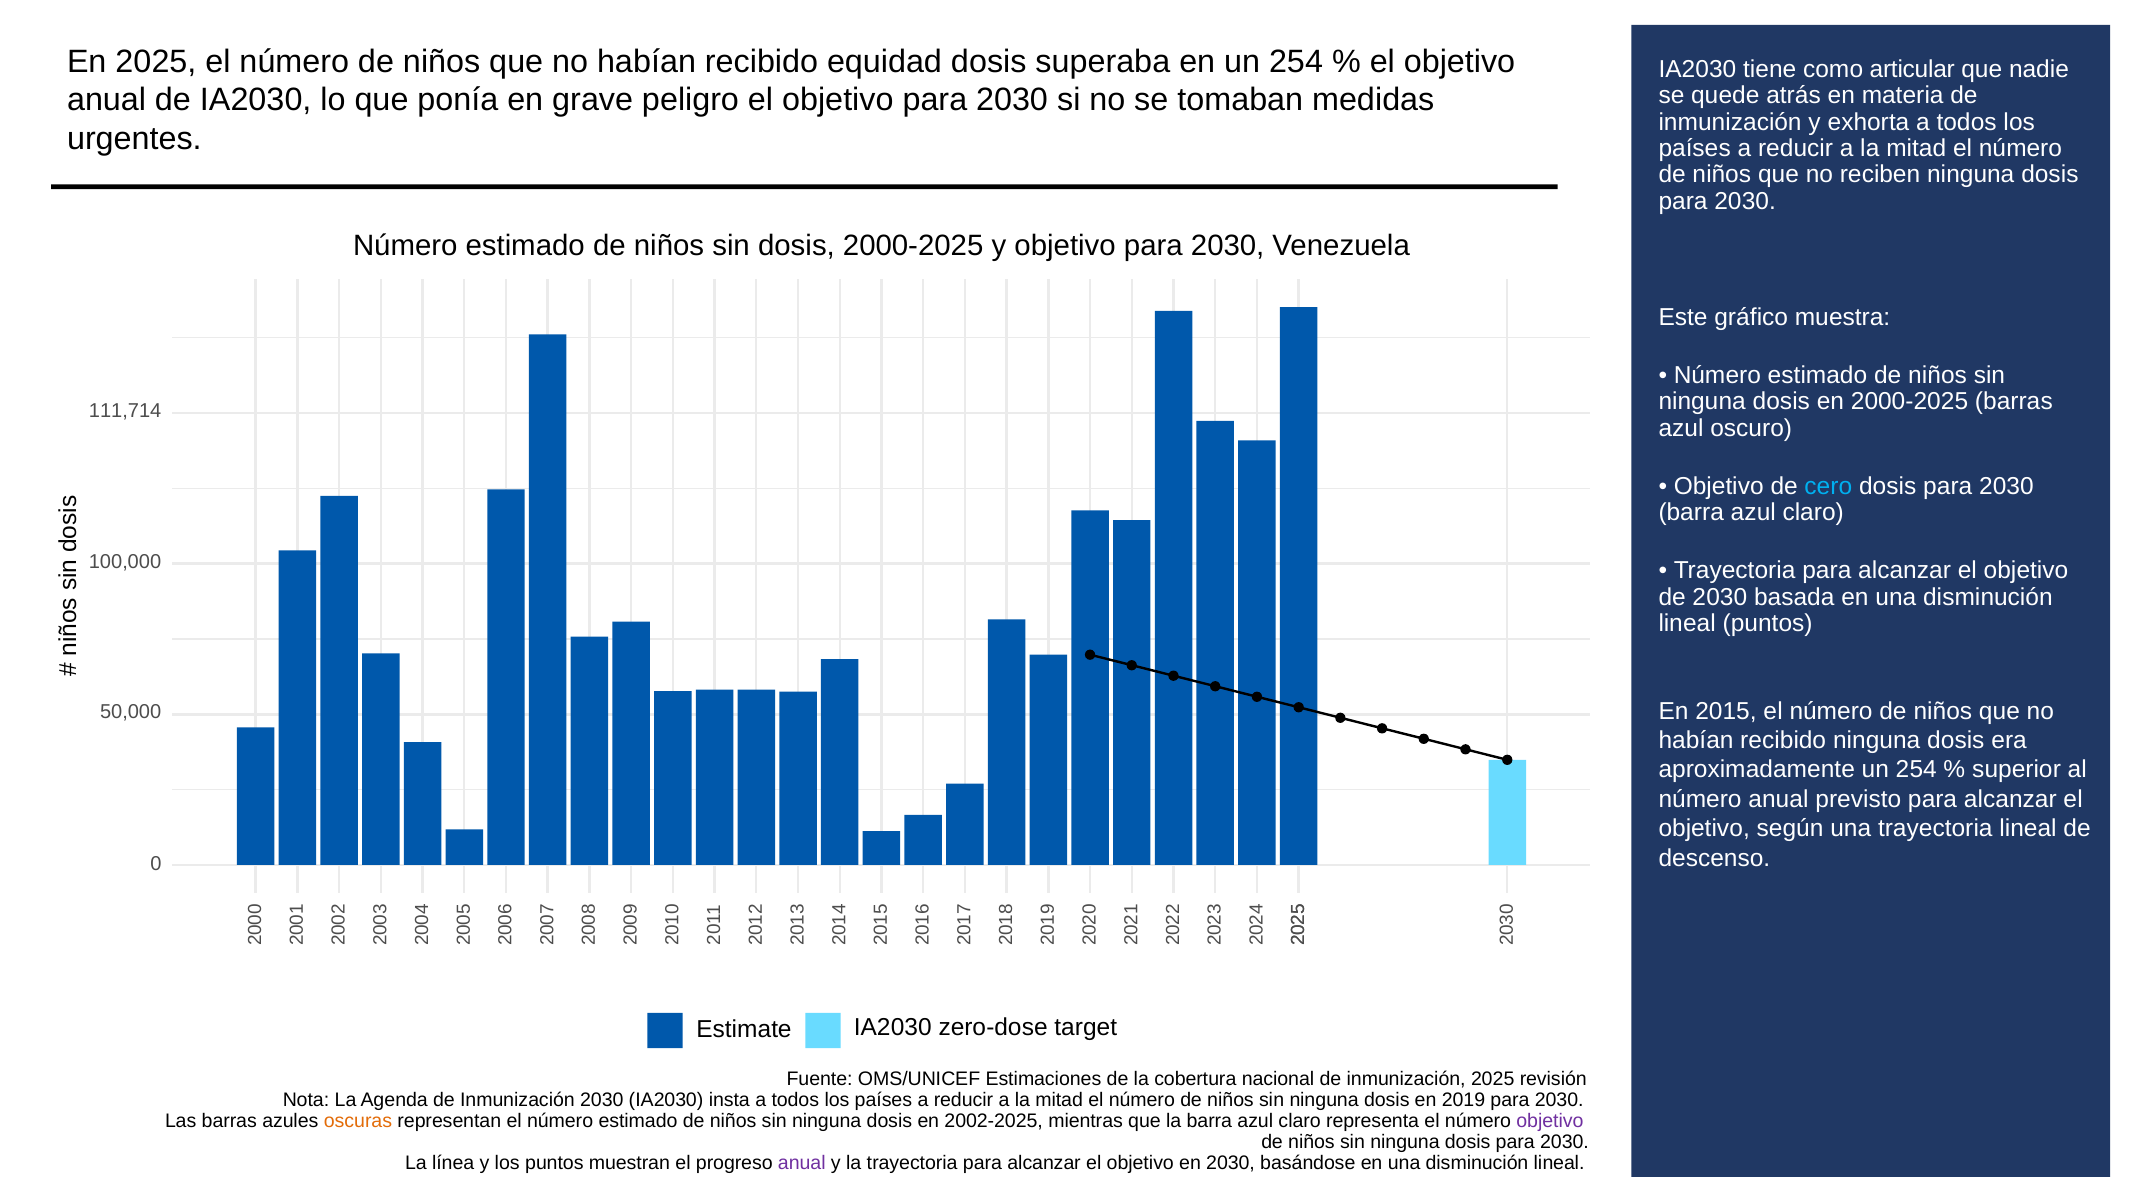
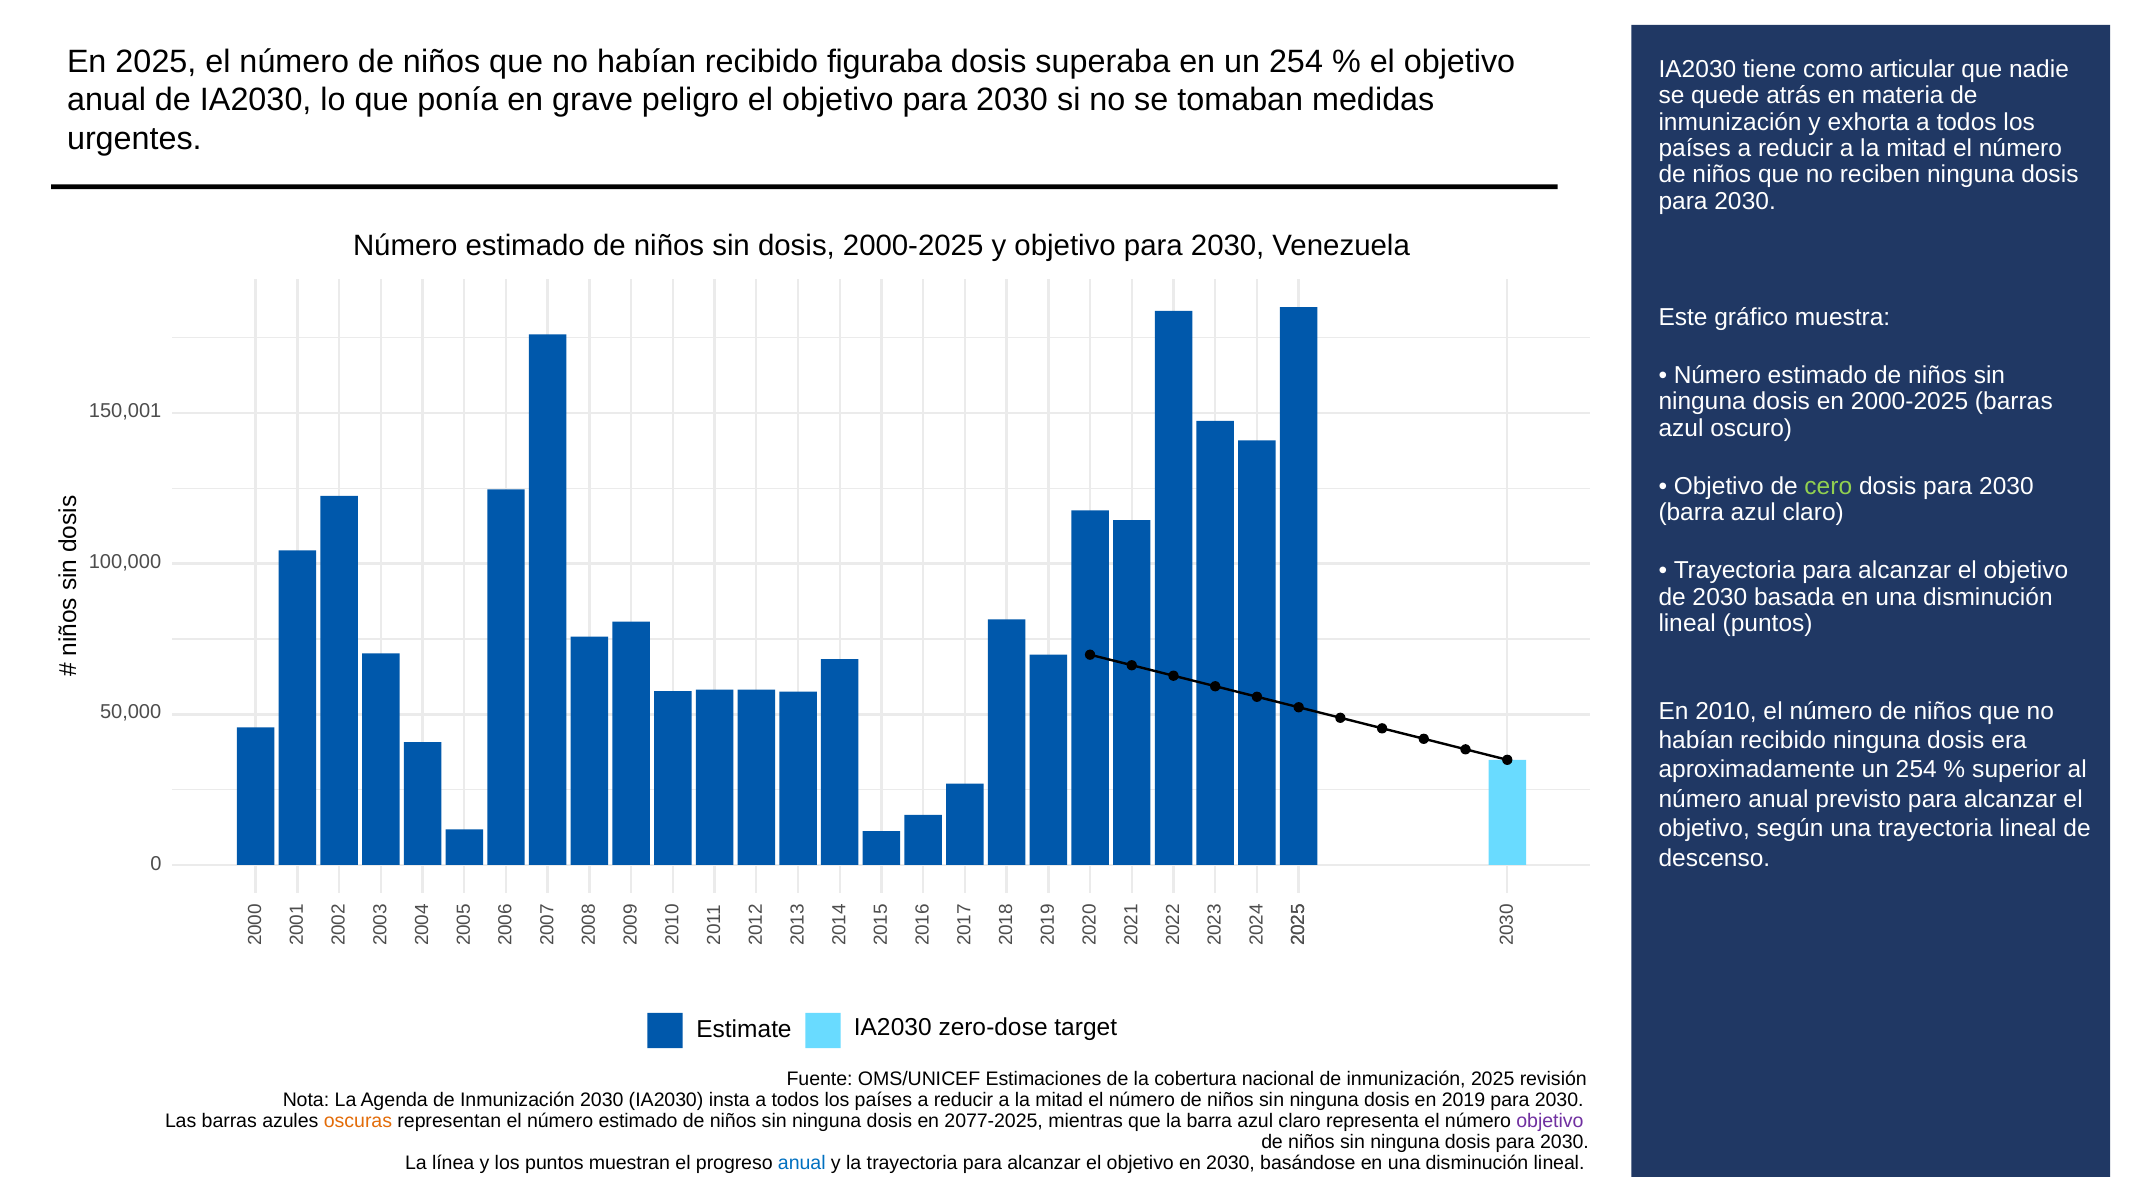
equidad: equidad -> figuraba (885, 62)
111,714: 111,714 -> 150,001 (125, 411)
cero colour: light blue -> light green (1828, 486)
2015: 2015 -> 2010 (1726, 711)
2002-2025: 2002-2025 -> 2077-2025 (994, 1121)
anual colour: purple -> blue (802, 1163)
